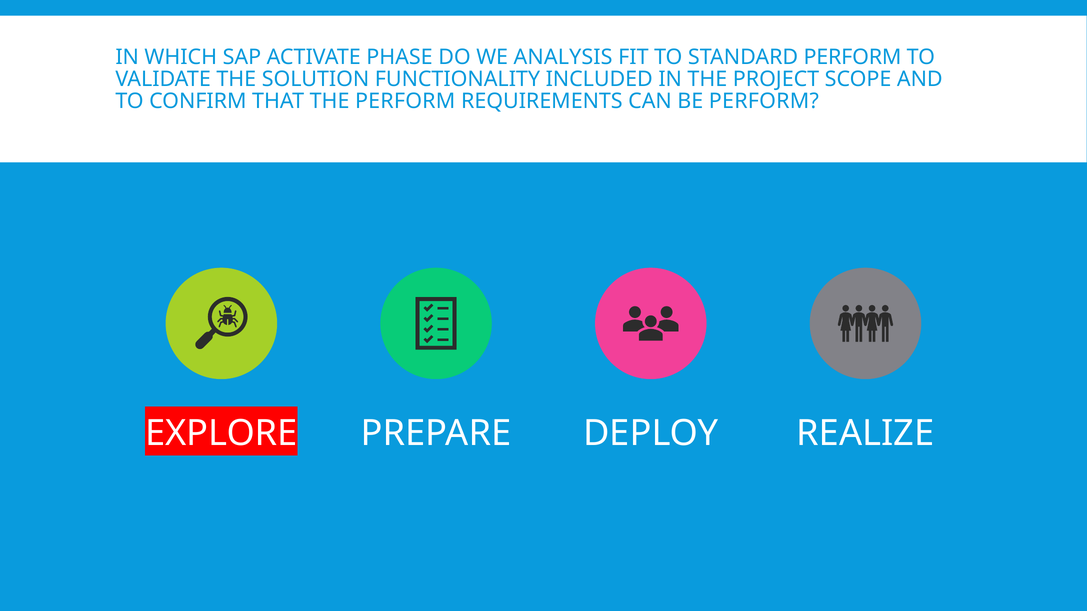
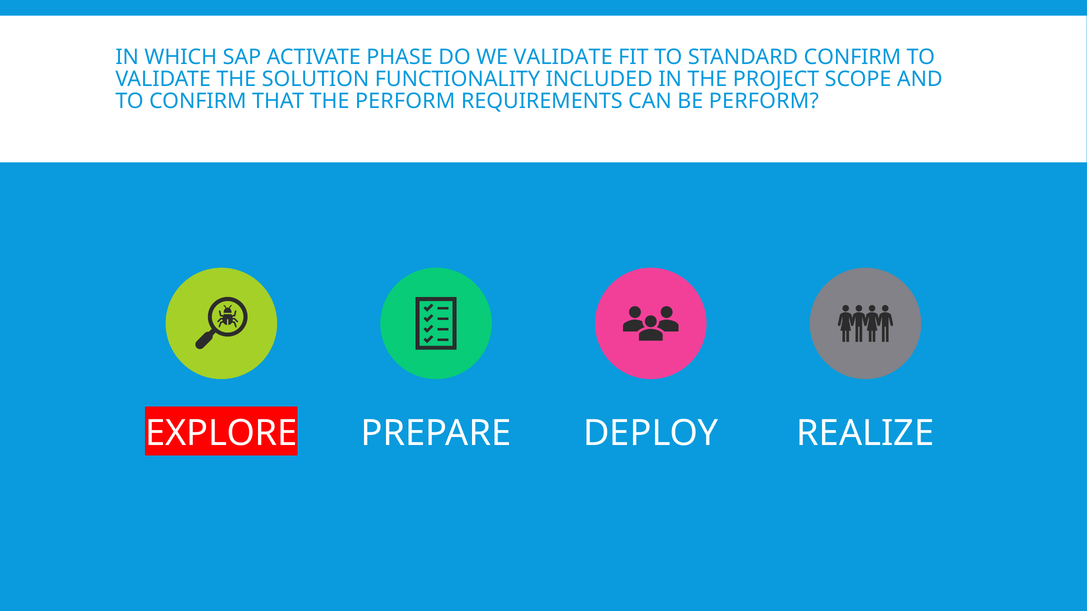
WE ANALYSIS: ANALYSIS -> VALIDATE (563, 57)
STANDARD PERFORM: PERFORM -> CONFIRM (852, 57)
